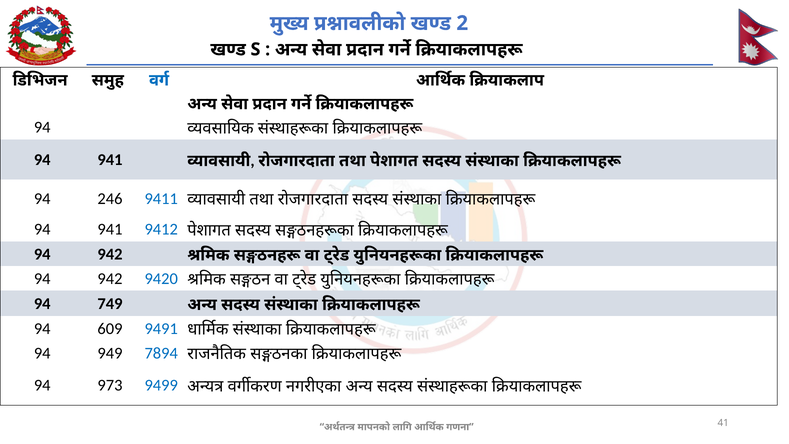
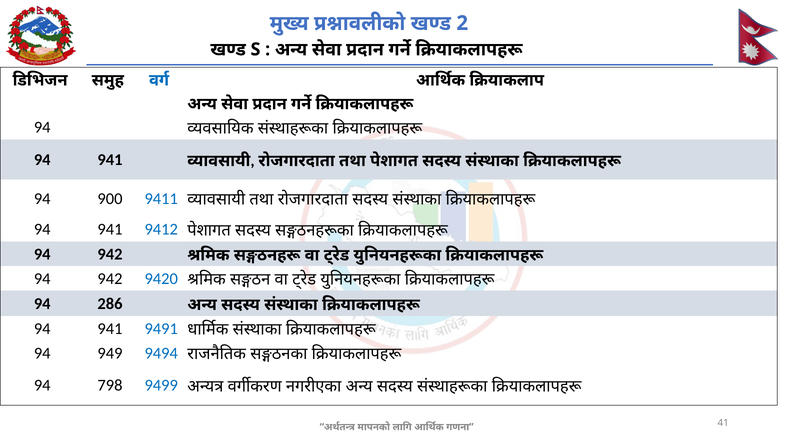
246: 246 -> 900 (110, 199)
749: 749 -> 286 (110, 304)
609: 609 -> 941 (110, 328)
7894: 7894 -> 9494 (161, 353)
973: 973 -> 798 (110, 385)
